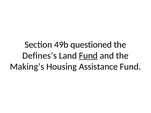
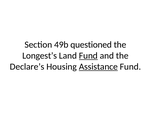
Defines’s: Defines’s -> Longest’s (40, 56)
Making’s: Making’s -> Declare’s (27, 67)
Assistance underline: none -> present (98, 67)
